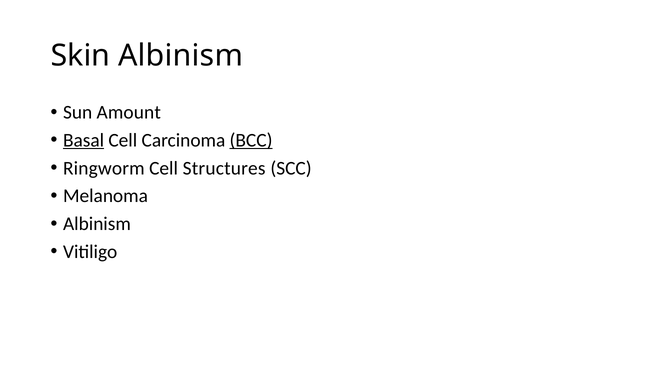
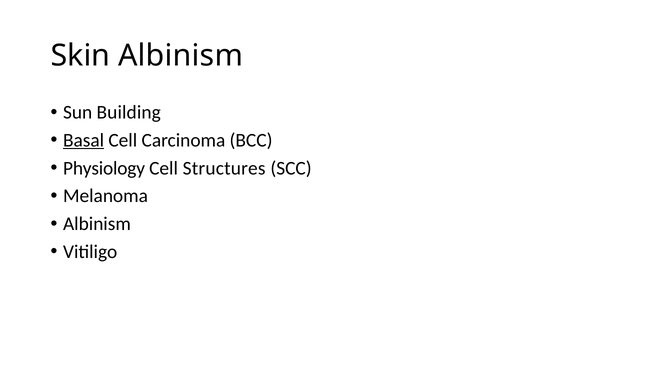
Amount: Amount -> Building (129, 112)
BCC underline: present -> none (251, 140)
Ringworm: Ringworm -> Physiology (104, 168)
